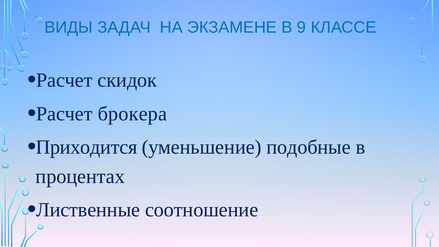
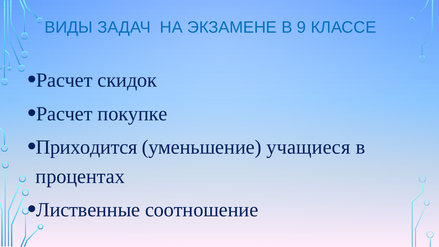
брокера: брокера -> покупке (133, 114)
подобные: подобные -> учащиеся (308, 147)
